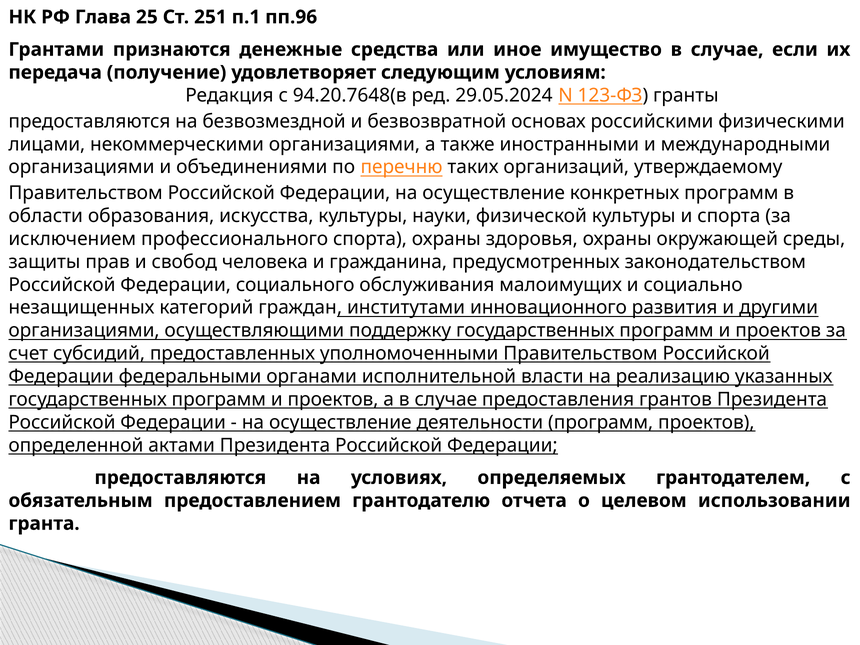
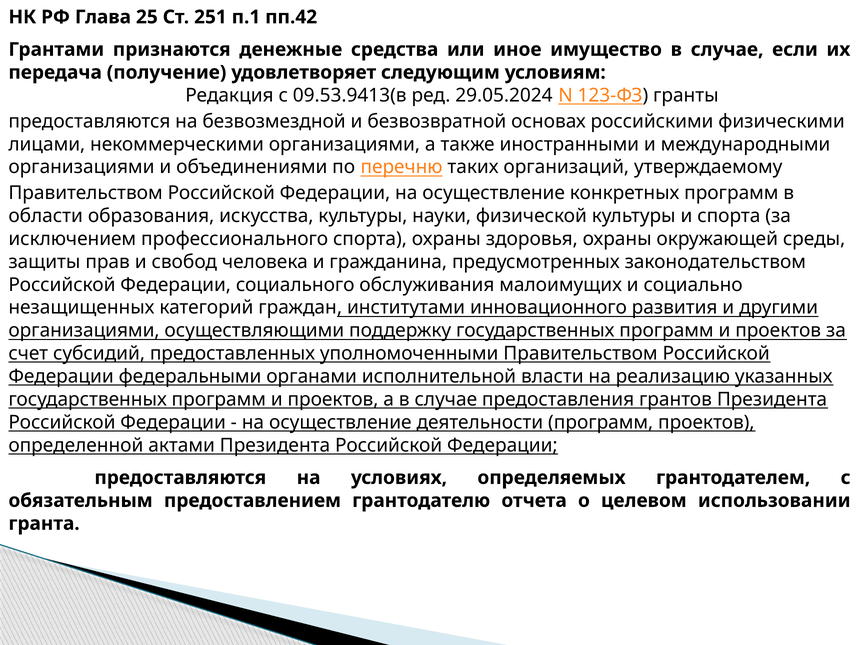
пп.96: пп.96 -> пп.42 (291, 17)
94.20.7648(в: 94.20.7648(в -> 09.53.9413(в (350, 95)
